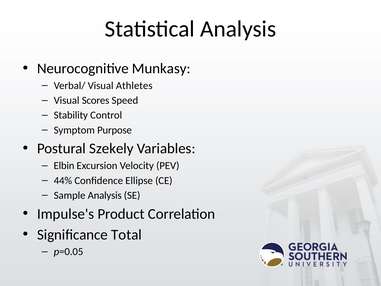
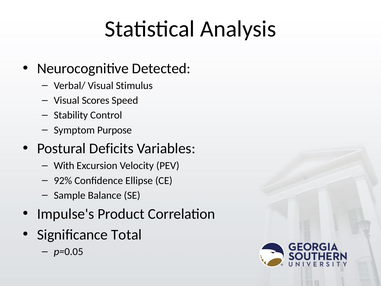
Munkasy: Munkasy -> Detected (161, 68)
Athletes: Athletes -> Stimulus (134, 85)
Szekely: Szekely -> Deficits (111, 148)
Elbin: Elbin -> With (64, 166)
44%: 44% -> 92% (63, 180)
Sample Analysis: Analysis -> Balance (105, 195)
